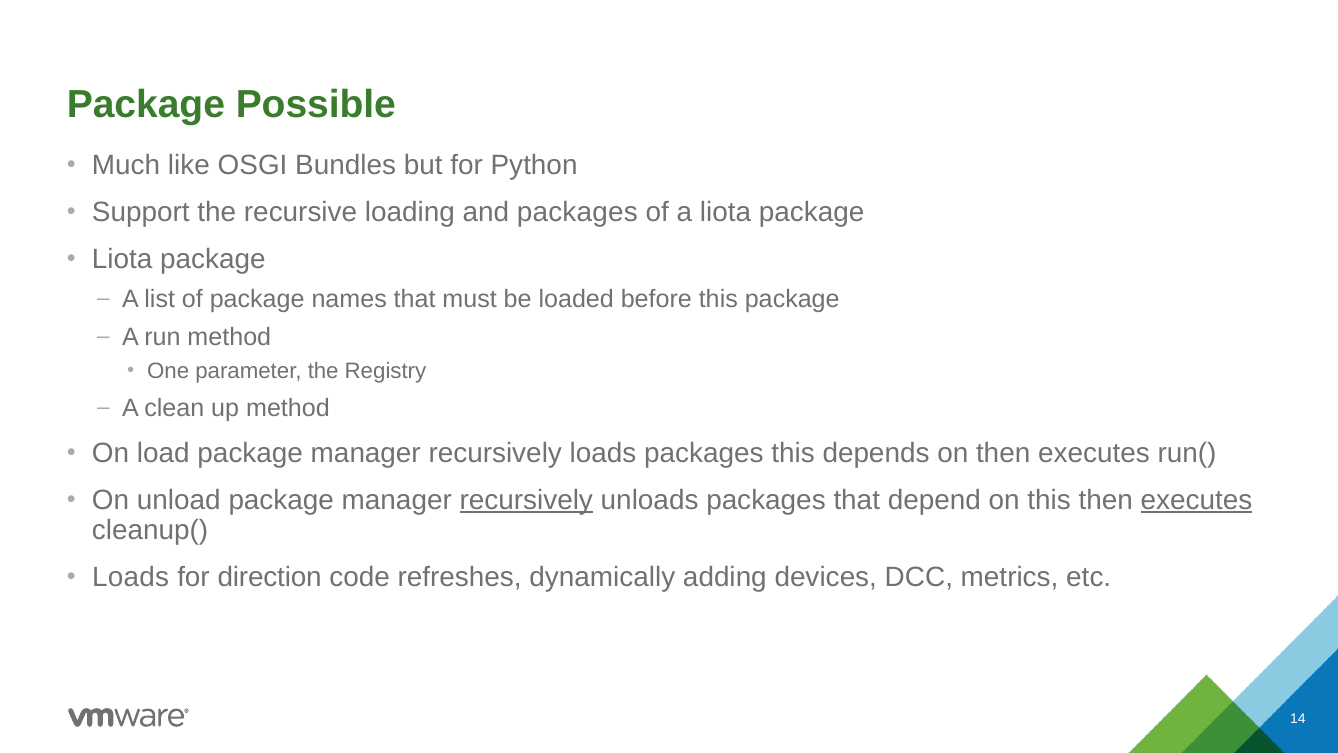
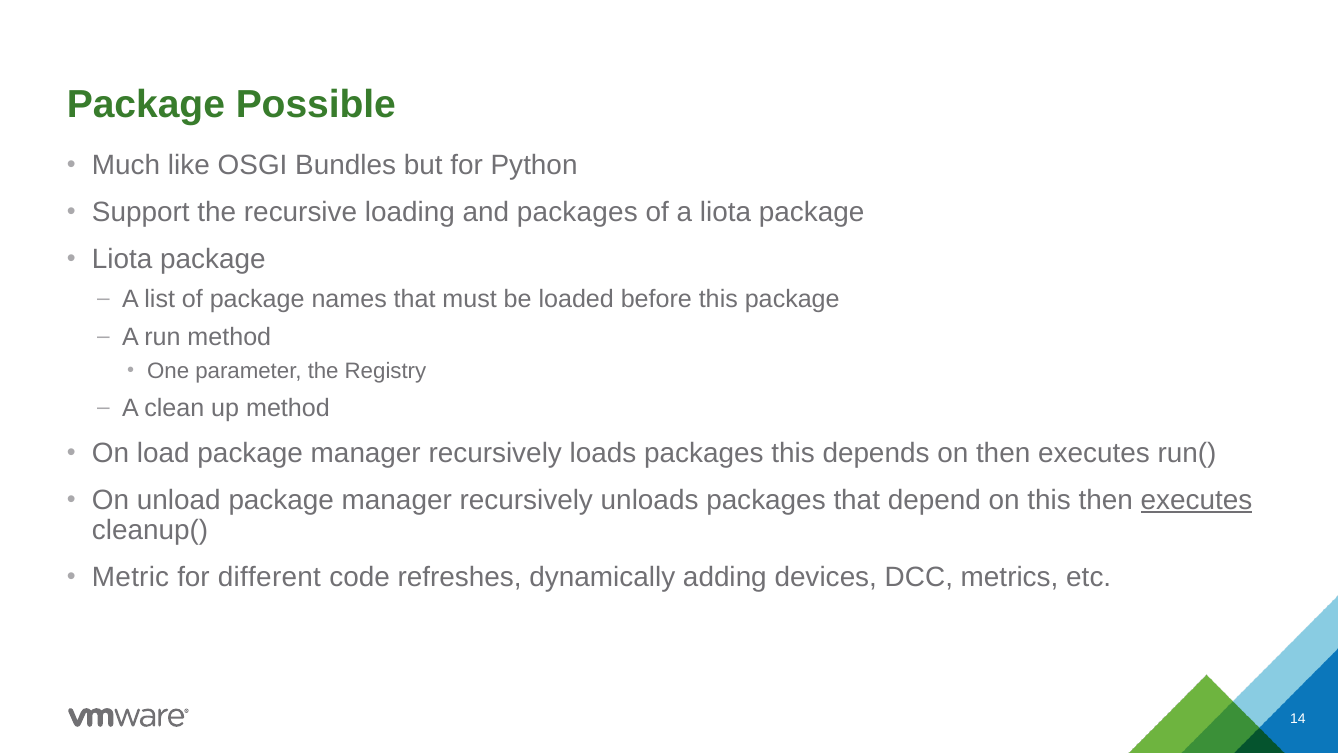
recursively underline: present -> none (526, 500)
Loads: Loads -> Metric (131, 577)
direction: direction -> different (269, 577)
